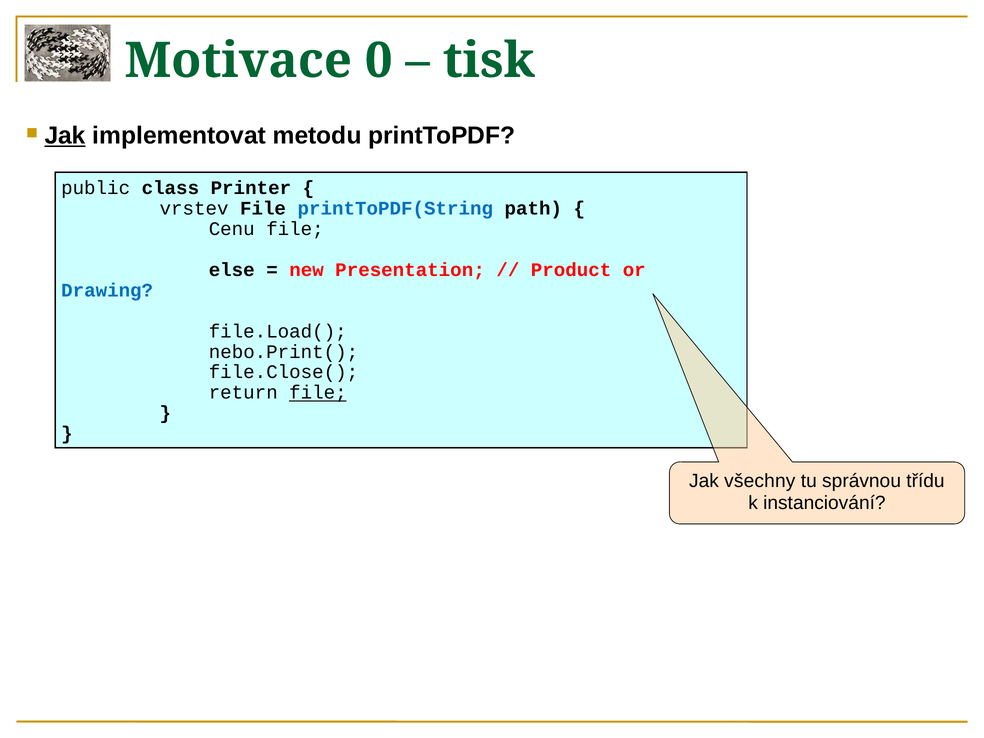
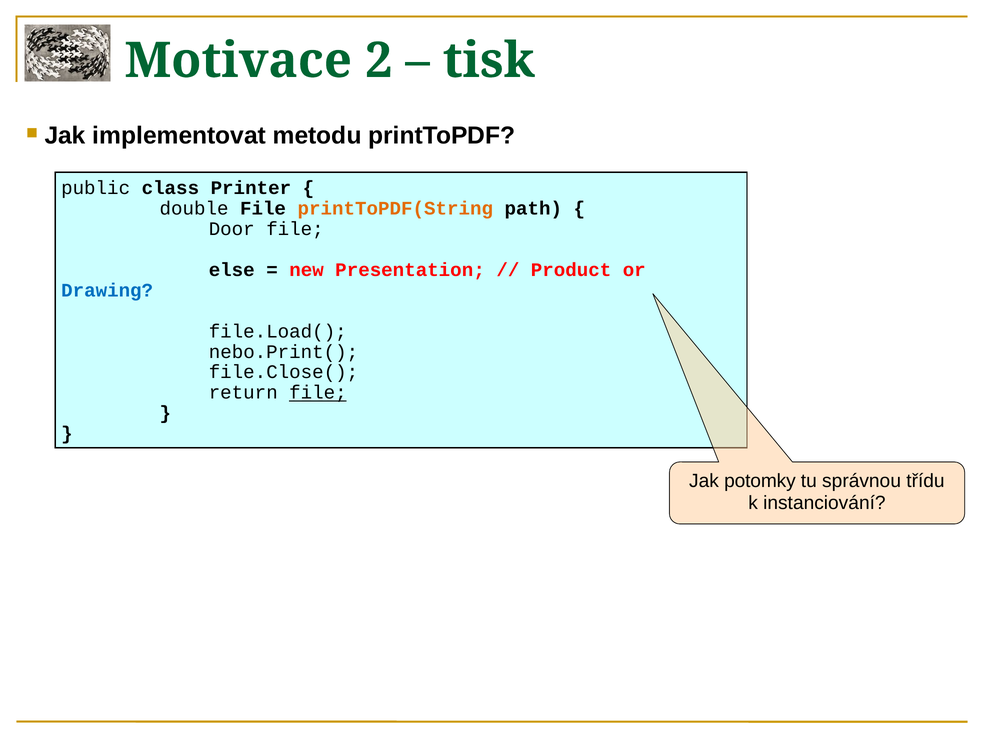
0: 0 -> 2 (379, 61)
Jak underline: present -> none (65, 136)
vrstev: vrstev -> double (194, 209)
printToPDF(String colour: blue -> orange (395, 209)
Cenu: Cenu -> Door (232, 229)
všechny: všechny -> potomky (760, 481)
